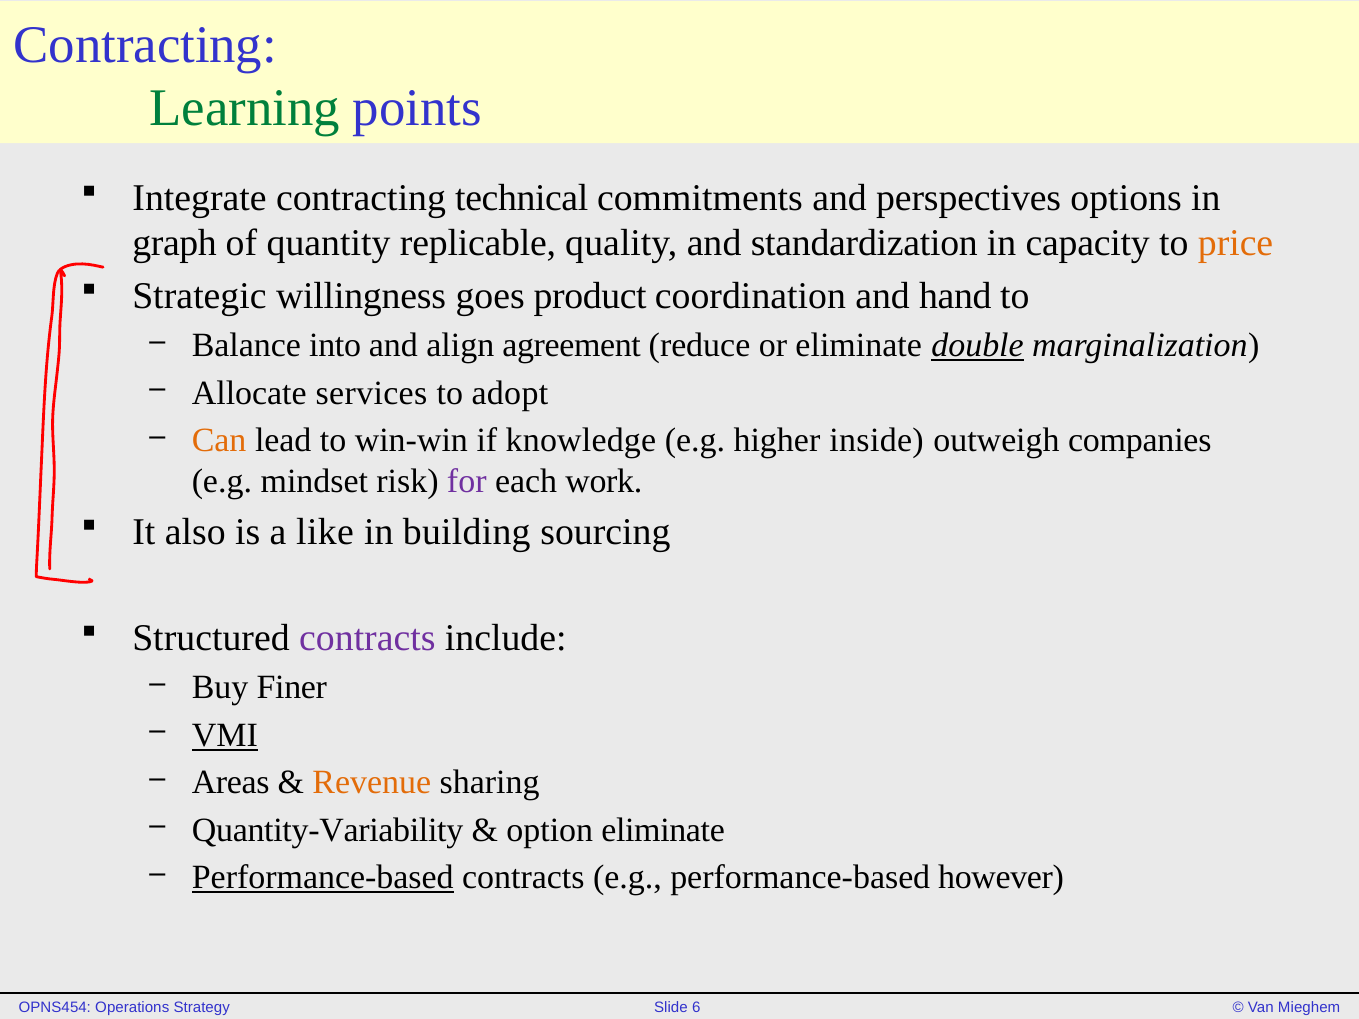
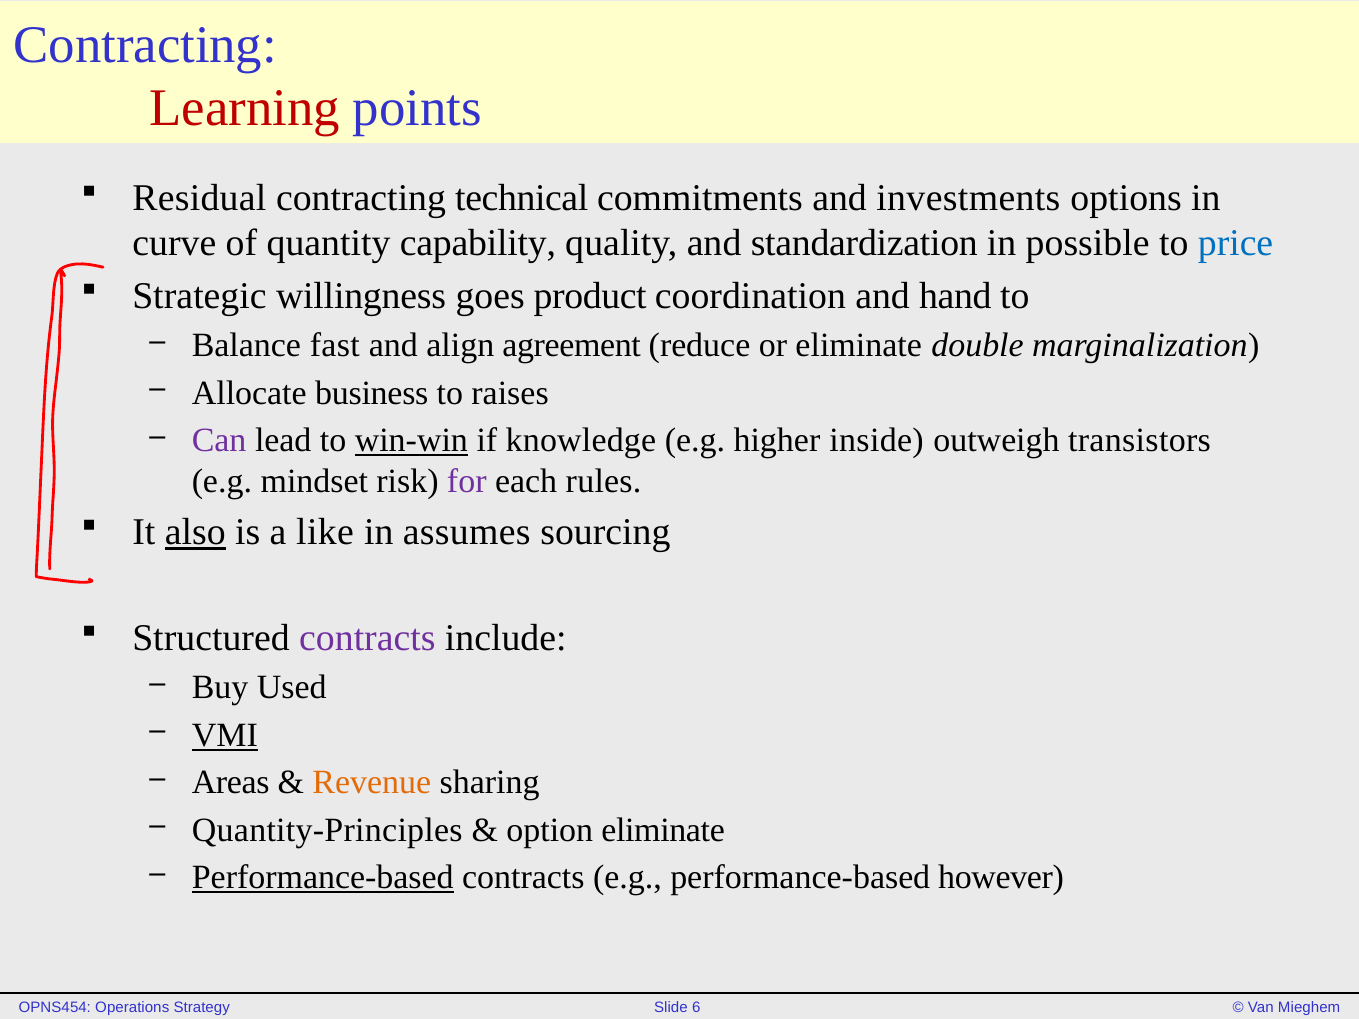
Learning colour: green -> red (245, 108)
Integrate: Integrate -> Residual (199, 198)
perspectives: perspectives -> investments (968, 198)
graph: graph -> curve (174, 243)
replicable: replicable -> capability (478, 243)
capacity: capacity -> possible (1088, 243)
price colour: orange -> blue (1236, 243)
into: into -> fast (335, 346)
double underline: present -> none (978, 346)
services: services -> business (372, 393)
adopt: adopt -> raises (510, 393)
Can colour: orange -> purple (219, 441)
win-win underline: none -> present (411, 441)
companies: companies -> transistors (1139, 441)
work: work -> rules (604, 481)
also underline: none -> present (195, 532)
building: building -> assumes (467, 532)
Finer: Finer -> Used (292, 688)
Quantity-Variability: Quantity-Variability -> Quantity-Principles (327, 830)
